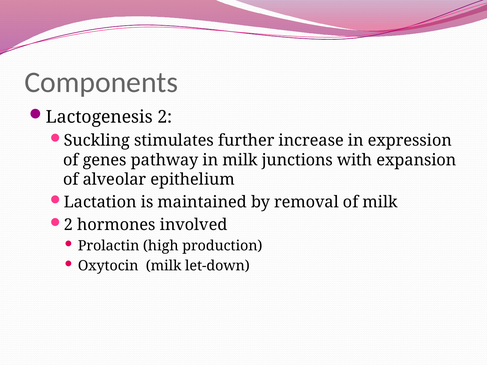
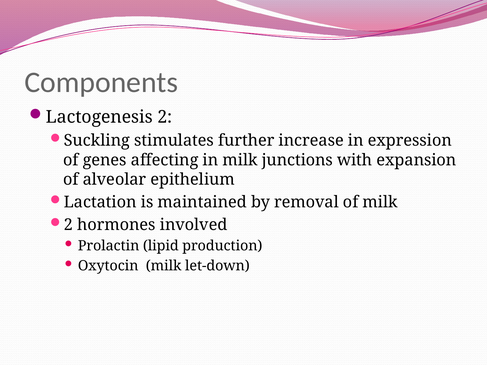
pathway: pathway -> affecting (165, 160)
high: high -> lipid (161, 246)
